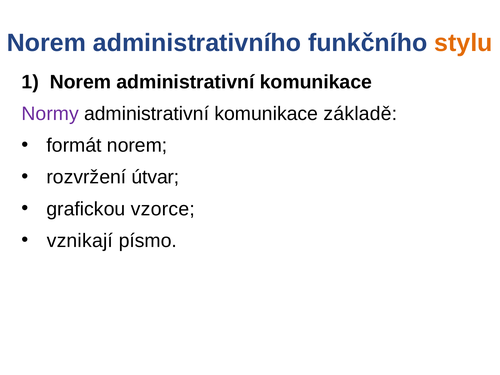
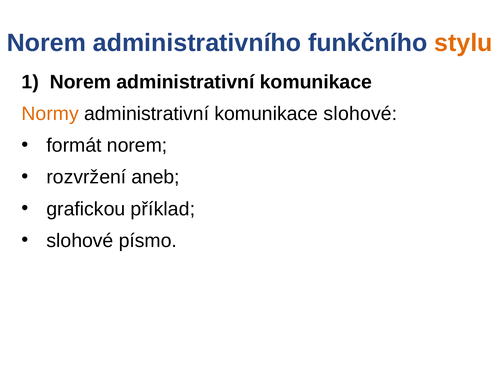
Normy colour: purple -> orange (50, 114)
komunikace základě: základě -> slohové (360, 114)
útvar: útvar -> aneb (155, 177)
vzorce: vzorce -> příklad (163, 209)
vznikají: vznikají -> slohové (80, 241)
